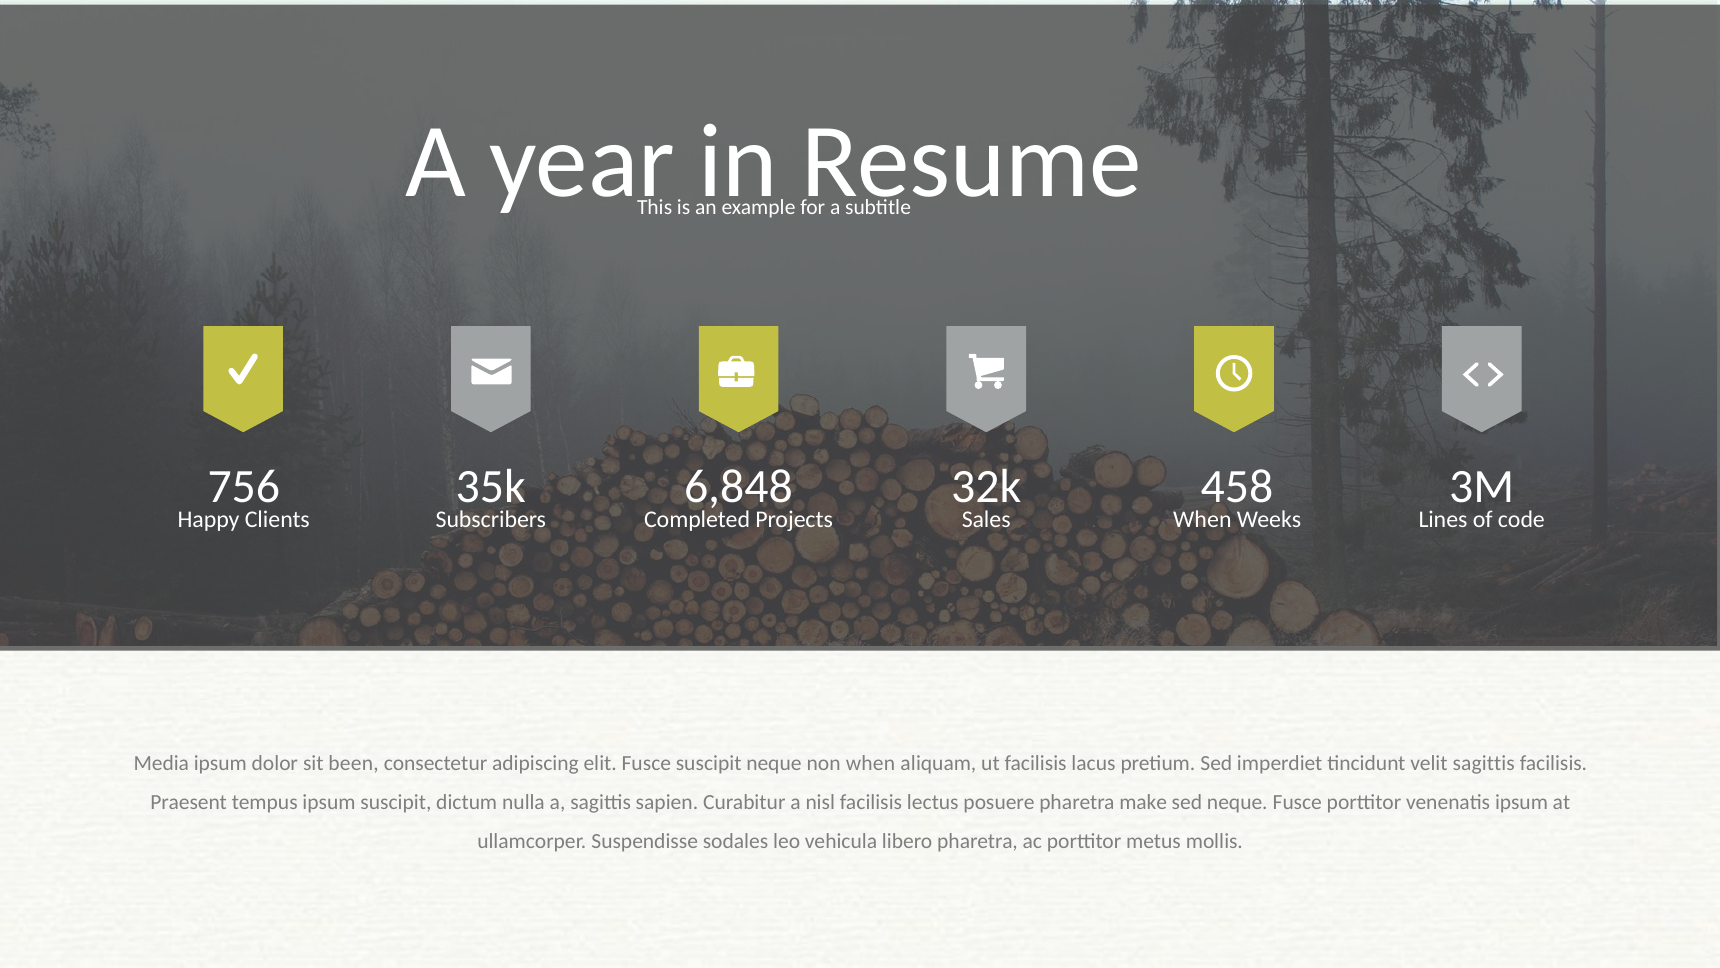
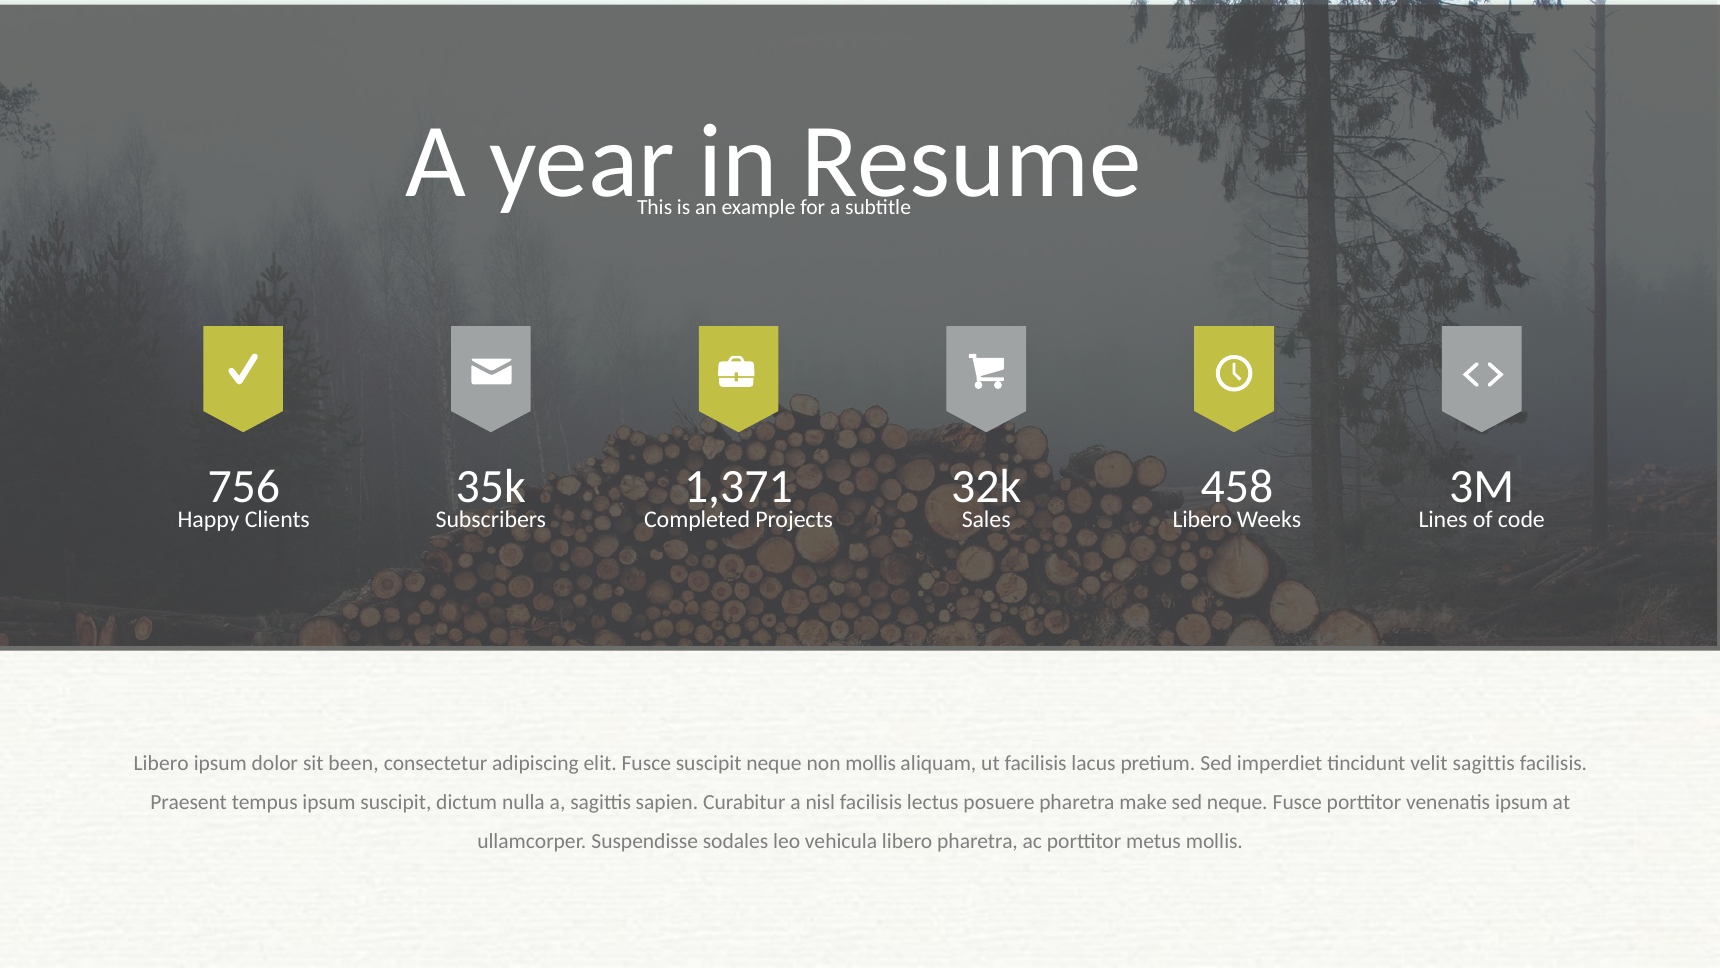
6,848: 6,848 -> 1,371 (738, 487)
When: When -> Libero (1203, 519)
Media: Media -> Libero (161, 763)
non when: when -> mollis (871, 763)
